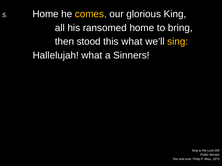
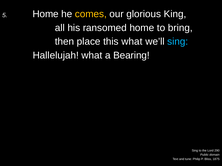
stood: stood -> place (89, 42)
sing colour: yellow -> light blue (178, 42)
Sinners: Sinners -> Bearing (131, 55)
